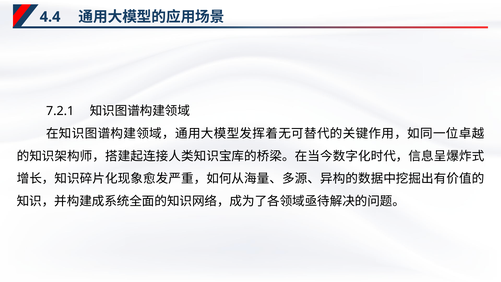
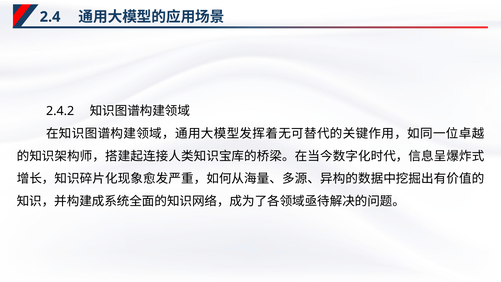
4.4: 4.4 -> 2.4 (50, 17)
7.2.1: 7.2.1 -> 2.4.2 (60, 111)
